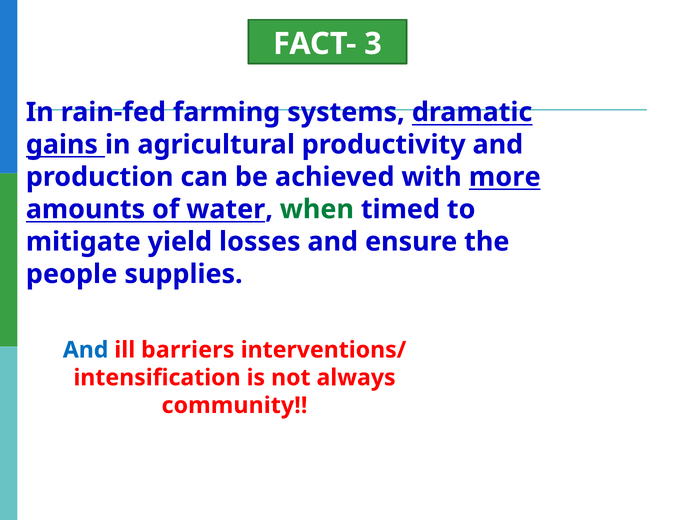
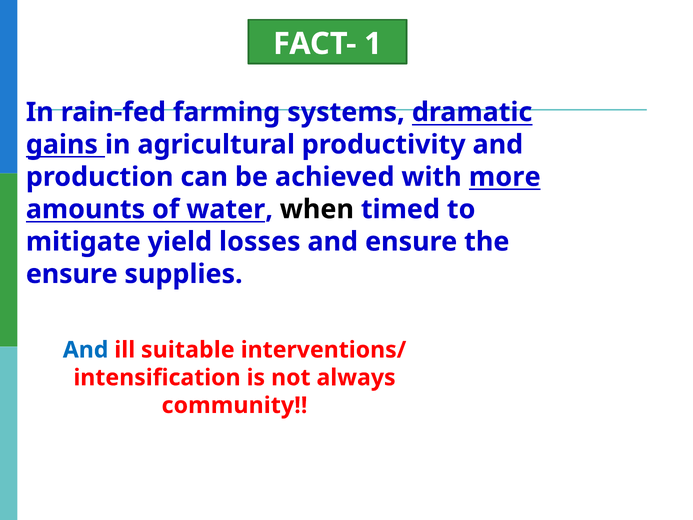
3: 3 -> 1 (373, 44)
when colour: green -> black (317, 209)
people: people -> ensure (72, 274)
barriers: barriers -> suitable (188, 350)
